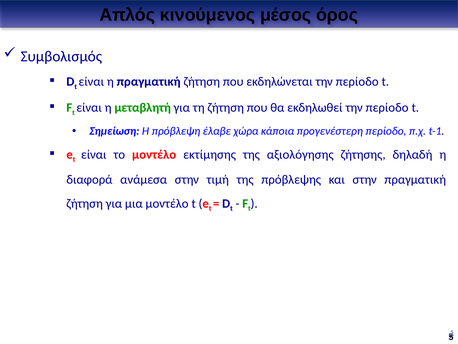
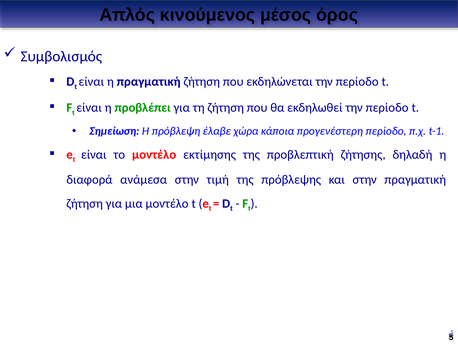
μεταβλητή: μεταβλητή -> προβλέπει (143, 108)
αξιολόγησης: αξιολόγησης -> προβλεπτική (300, 154)
